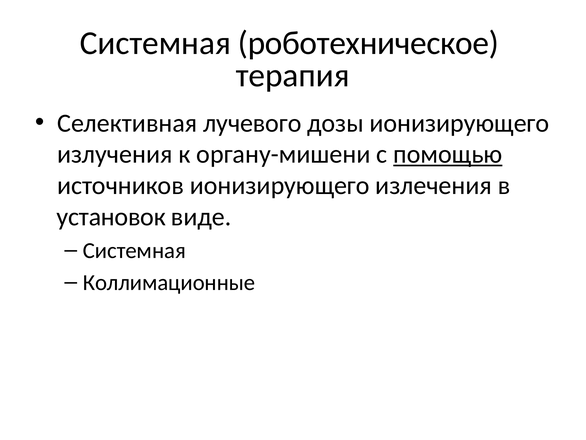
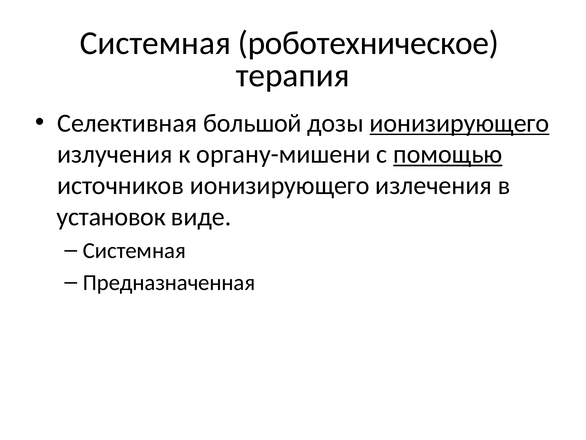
лучевого: лучевого -> большой (252, 123)
ионизирующего underline: none -> present (459, 123)
Коллимационные: Коллимационные -> Предназначенная (169, 282)
